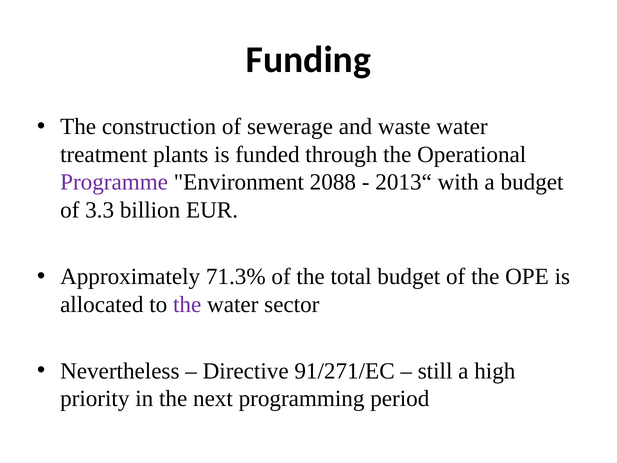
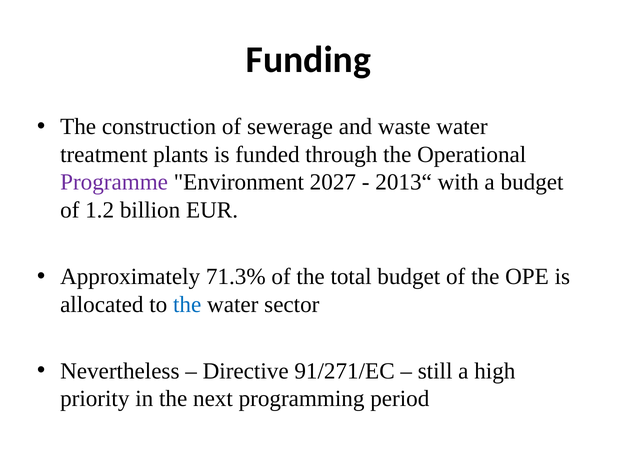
2088: 2088 -> 2027 (333, 182)
3.3: 3.3 -> 1.2 (100, 210)
the colour: purple -> blue (187, 304)
